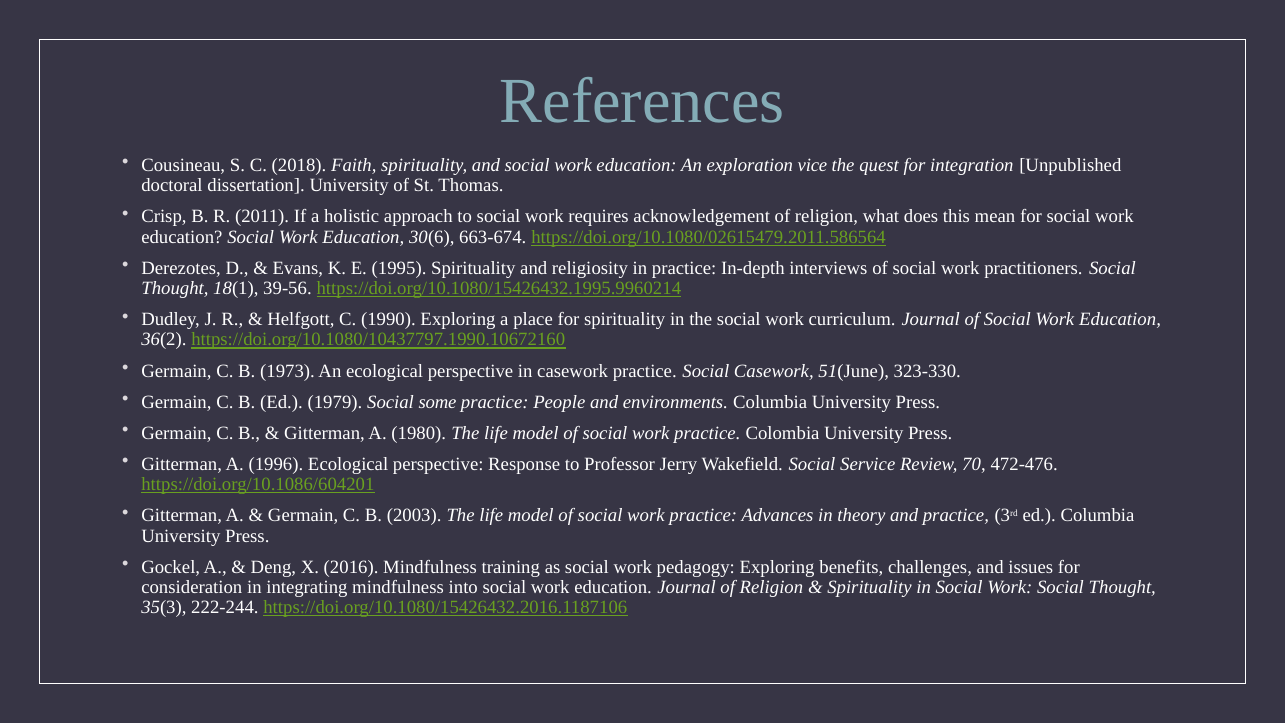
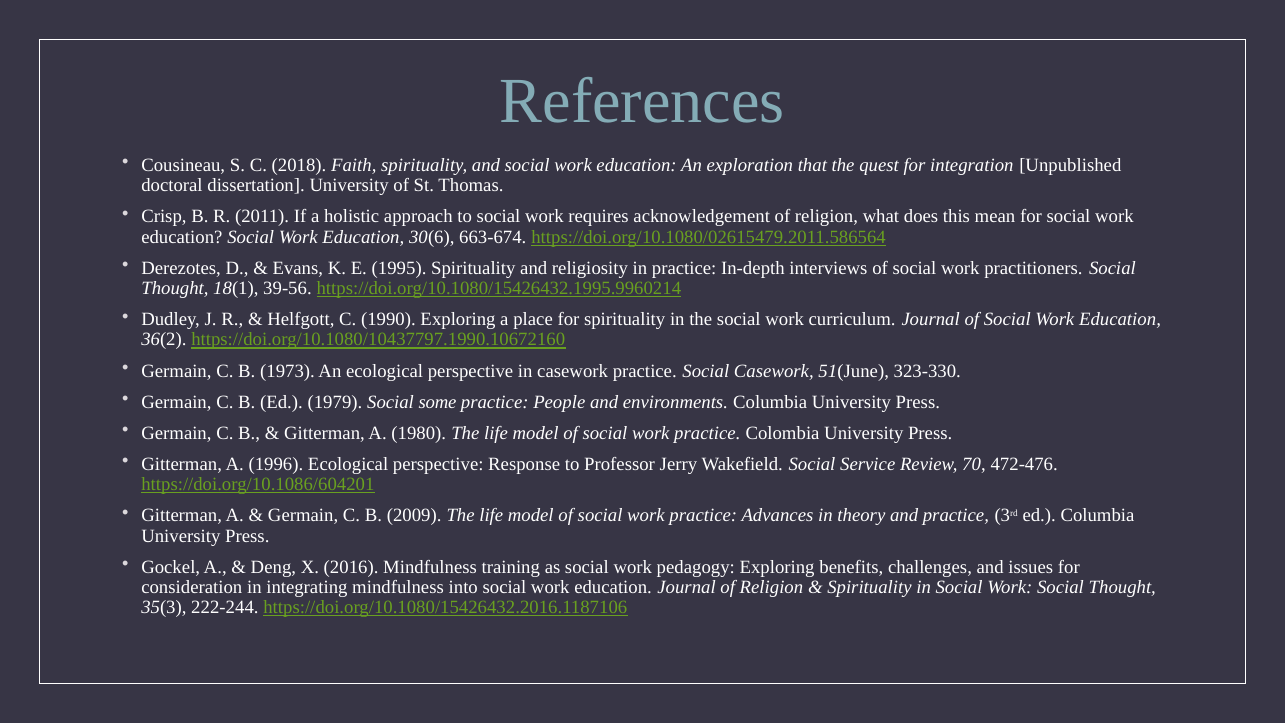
vice: vice -> that (812, 165)
2003: 2003 -> 2009 (414, 515)
